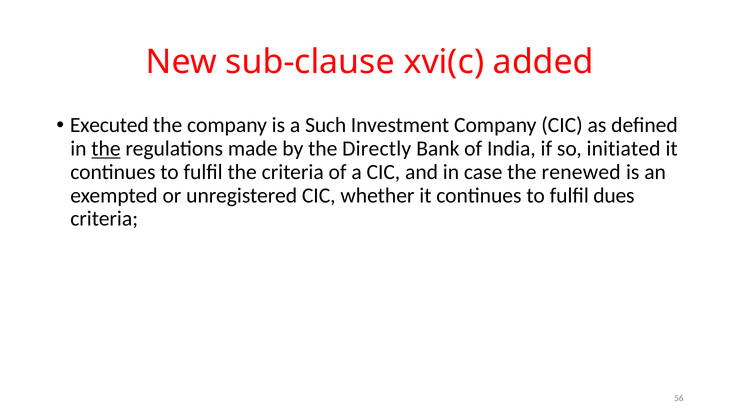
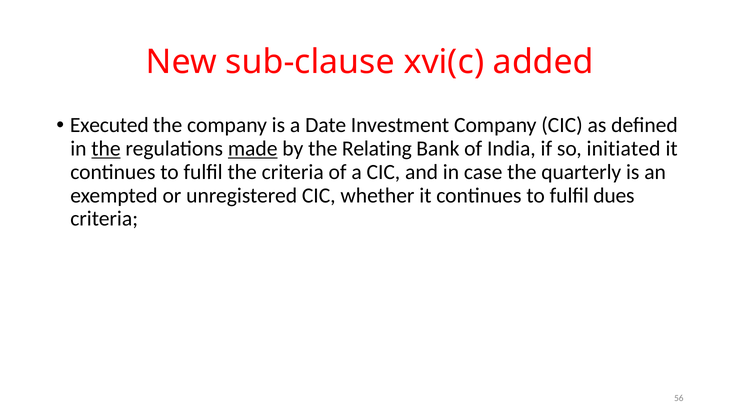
Such: Such -> Date (326, 125)
made underline: none -> present (253, 148)
Directly: Directly -> Relating (377, 148)
renewed: renewed -> quarterly (581, 172)
